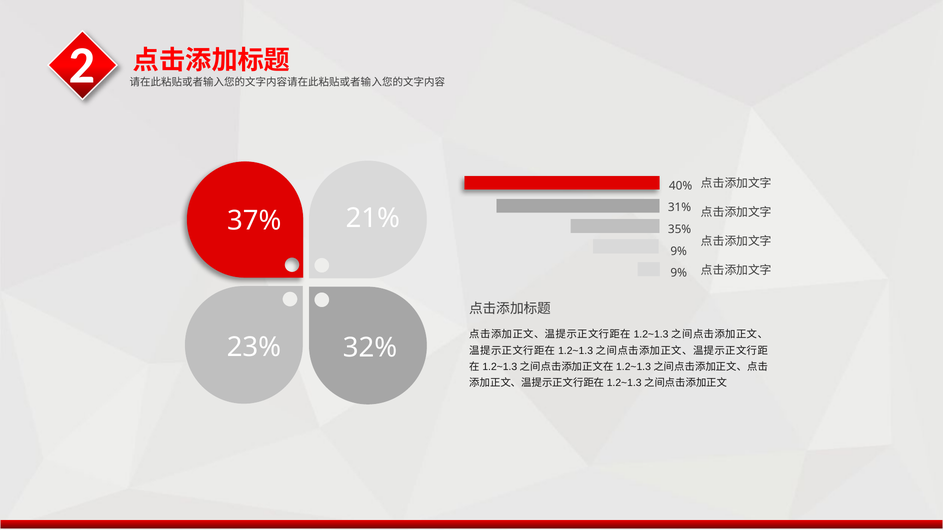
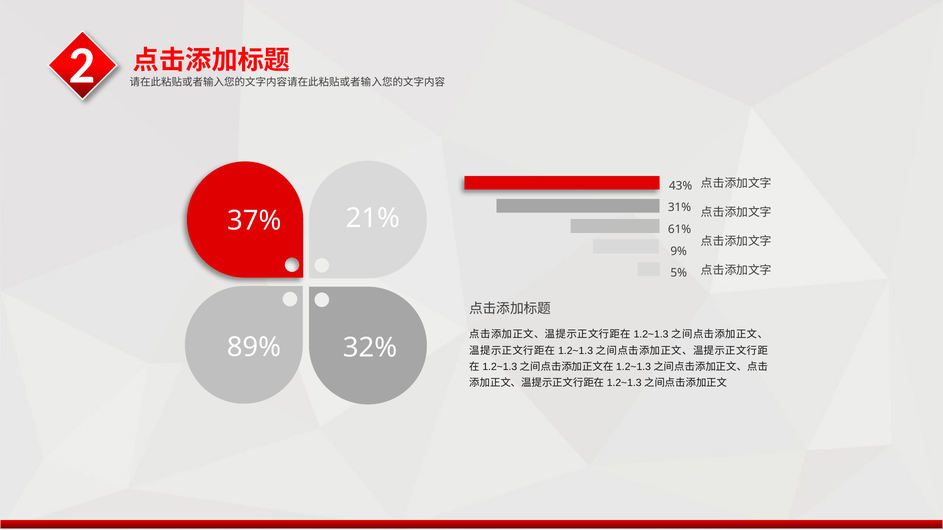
40%: 40% -> 43% (681, 186)
35%: 35% -> 61% (680, 230)
9%: 9% -> 5% (679, 273)
23%: 23% -> 89% (254, 347)
